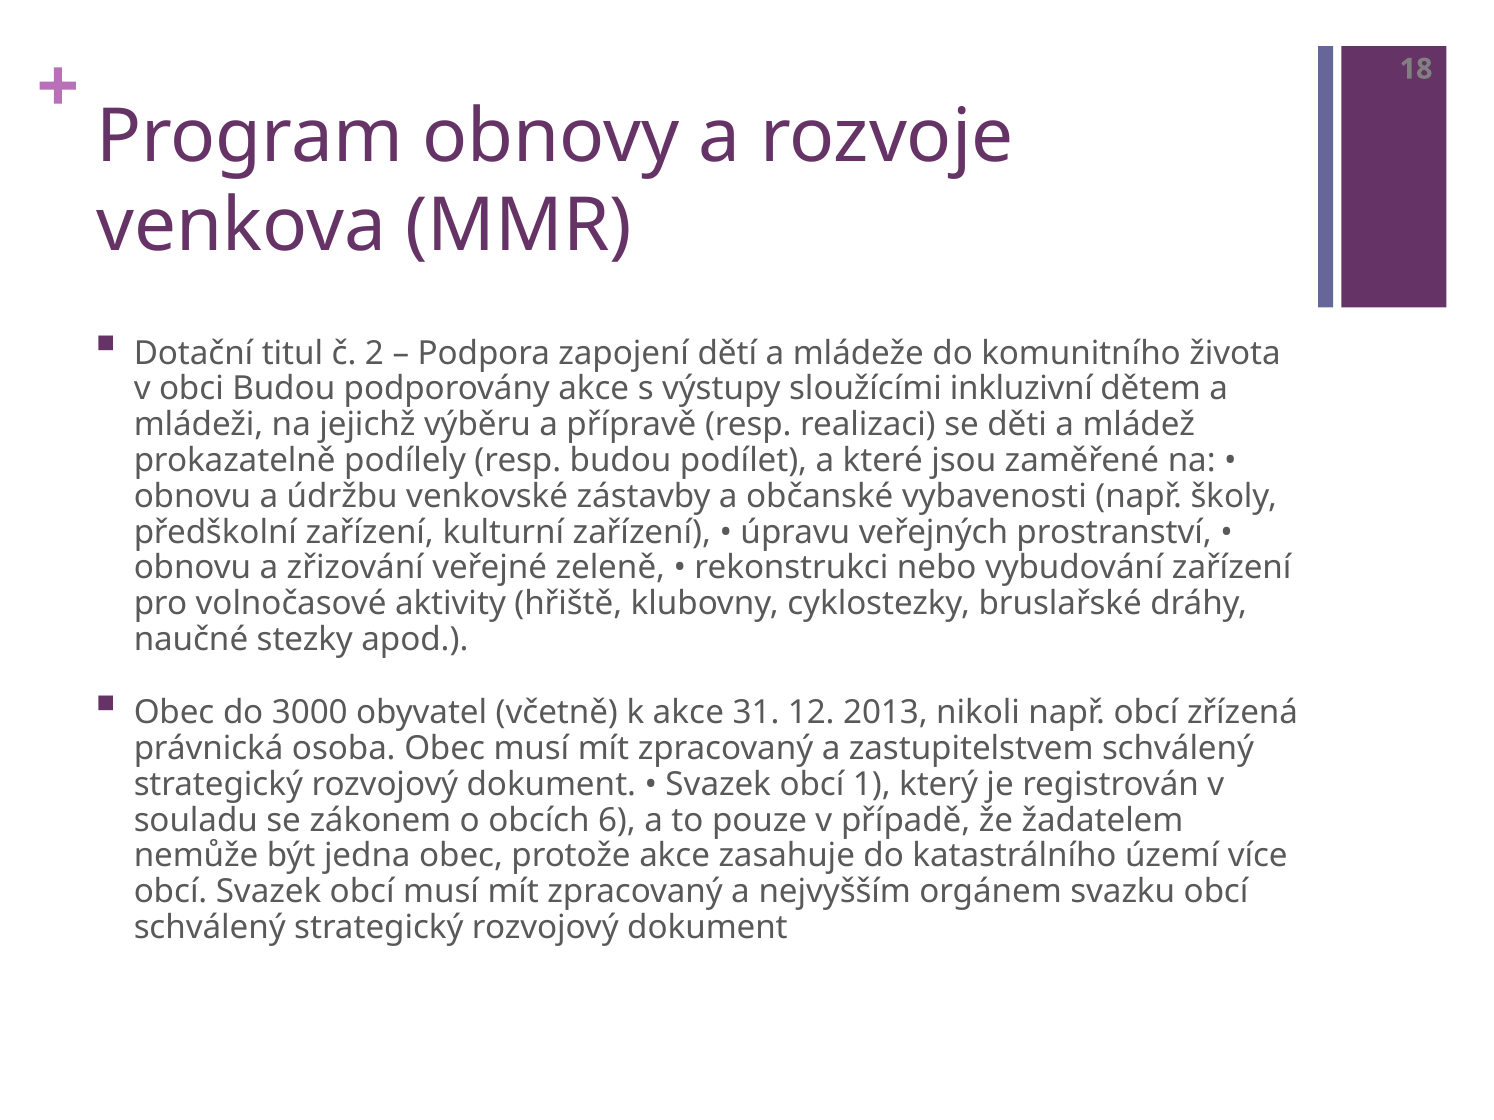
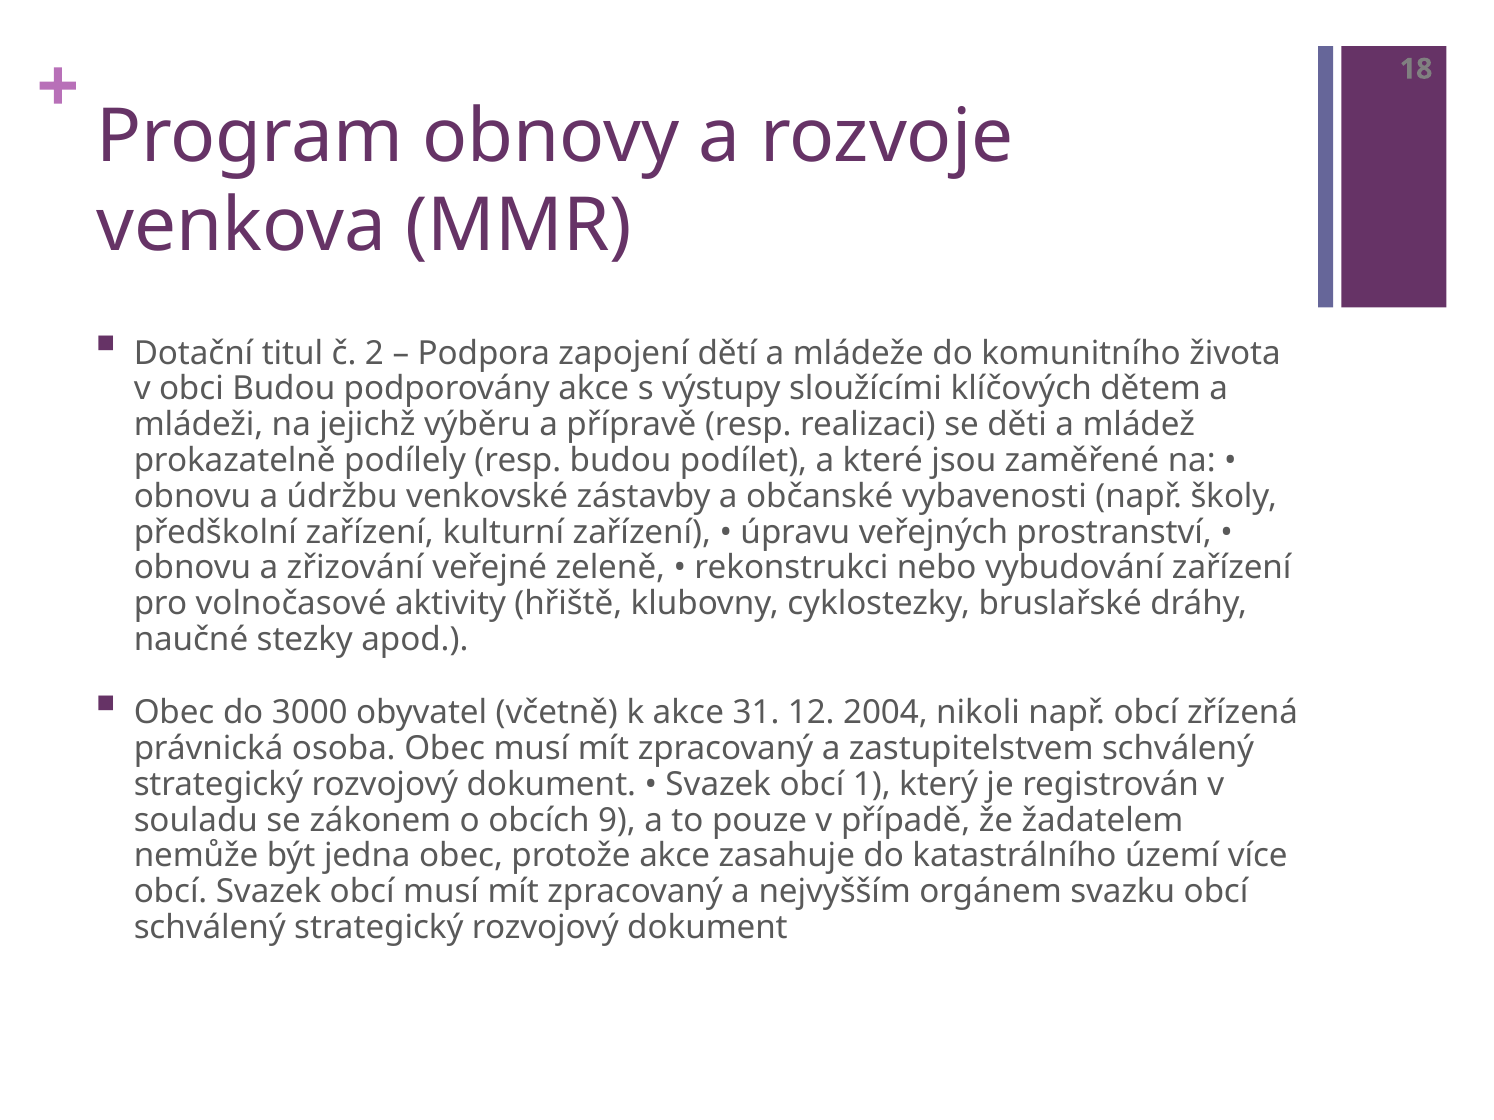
inkluzivní: inkluzivní -> klíčových (1021, 389)
2013: 2013 -> 2004 (885, 713)
6: 6 -> 9 (617, 821)
